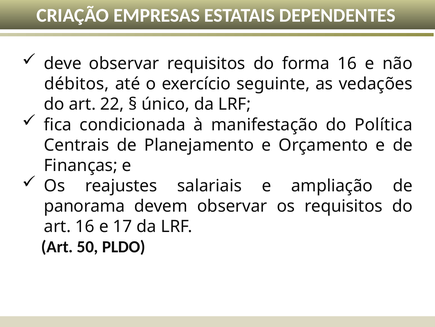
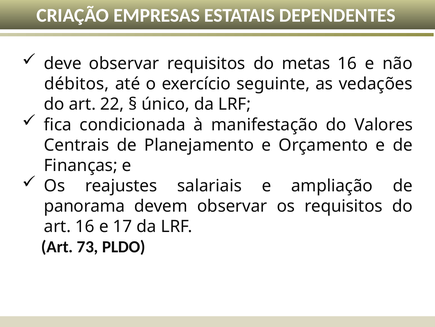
forma: forma -> metas (306, 64)
Política: Política -> Valores (384, 124)
50: 50 -> 73 (88, 246)
